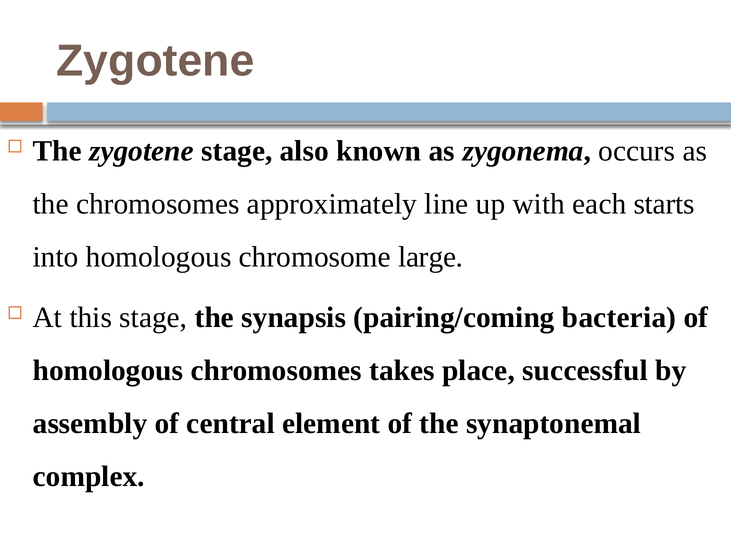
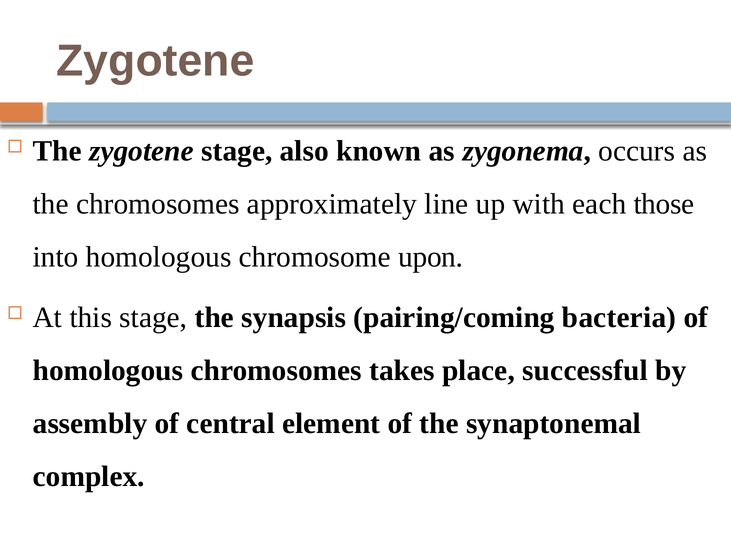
starts: starts -> those (664, 204)
large: large -> upon (431, 257)
